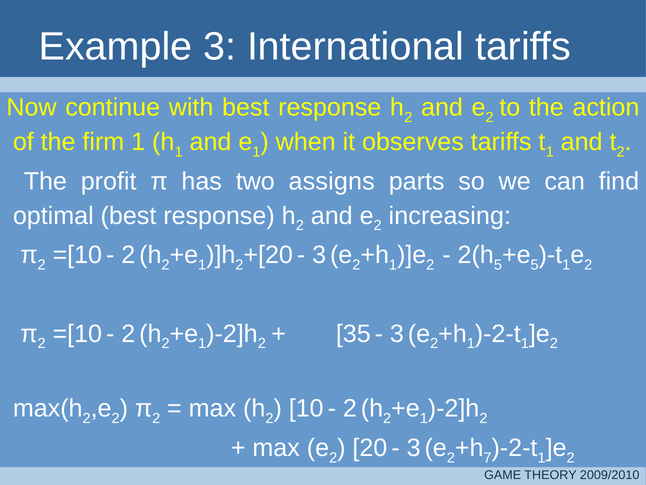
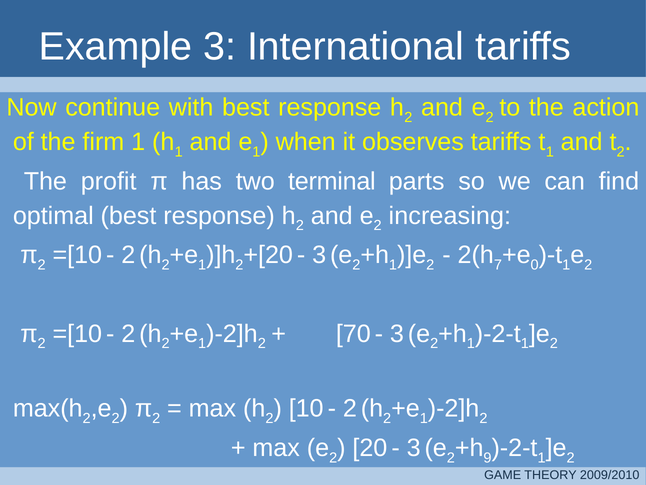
assigns: assigns -> terminal (332, 181)
5: 5 -> 7 (498, 265)
5: 5 -> 0 (535, 265)
35: 35 -> 70 (353, 334)
7: 7 -> 9 (488, 457)
